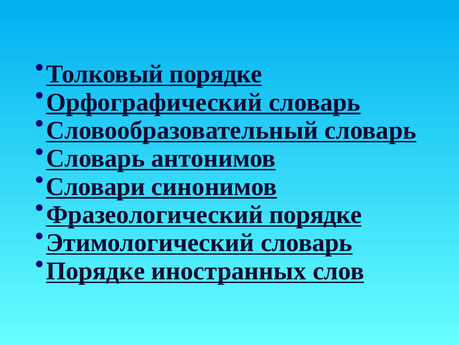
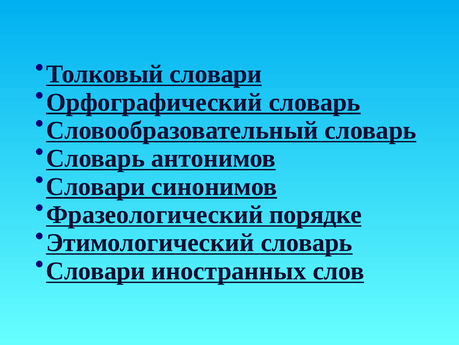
Толковый порядке: порядке -> словари (216, 74)
Порядке: Порядке -> Словари (96, 270)
